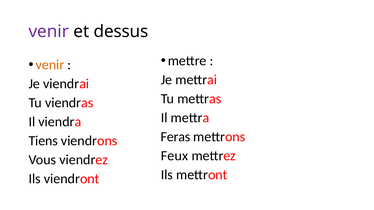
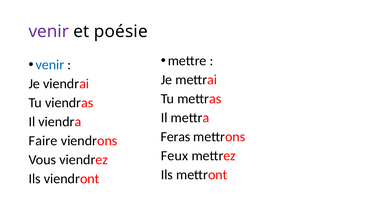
dessus: dessus -> poésie (121, 31)
venir colour: orange -> blue (50, 65)
Tiens: Tiens -> Faire (43, 141)
